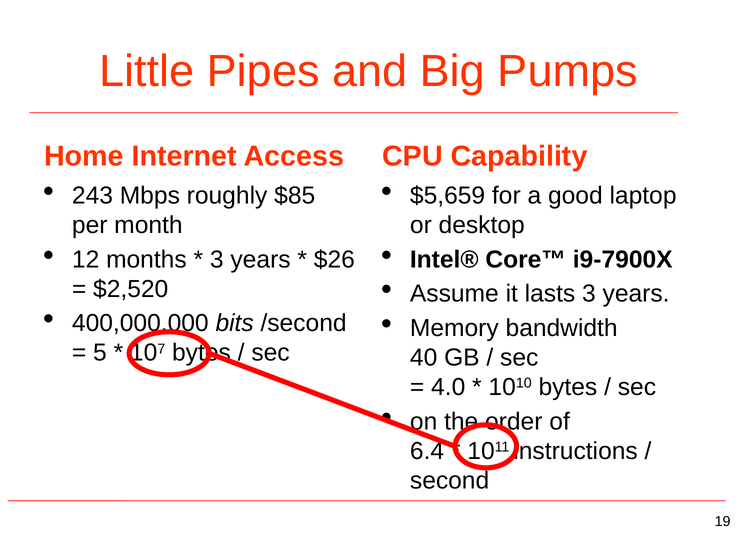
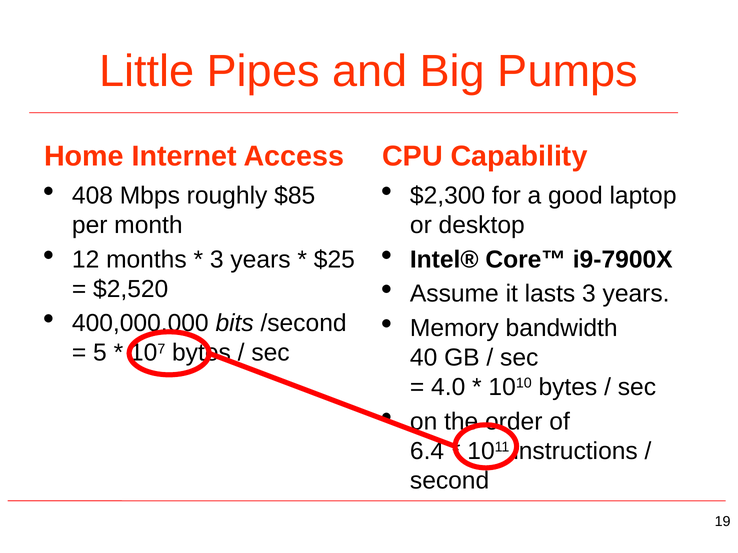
243: 243 -> 408 (92, 196)
$5,659: $5,659 -> $2,300 (448, 196)
$26: $26 -> $25 (334, 260)
